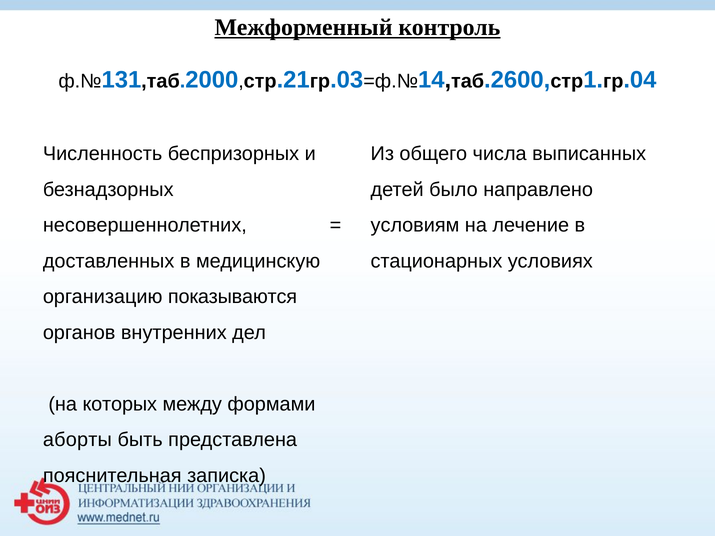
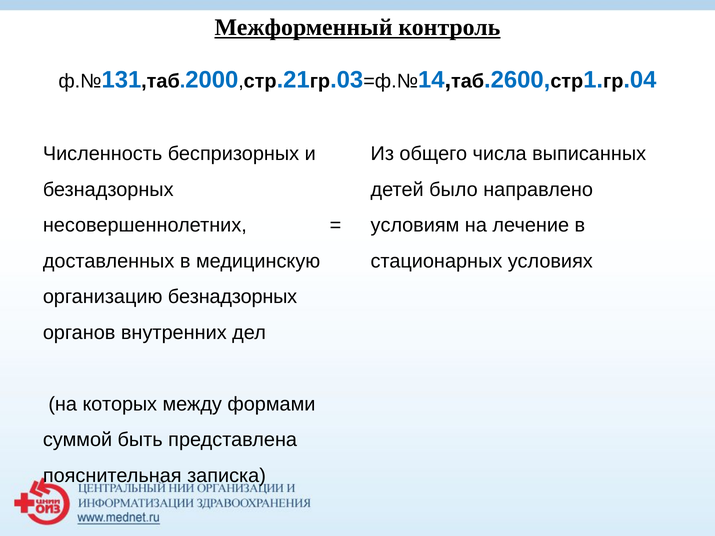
организацию показываются: показываются -> безнадзорных (232, 297)
аборты: аборты -> суммой (78, 440)
